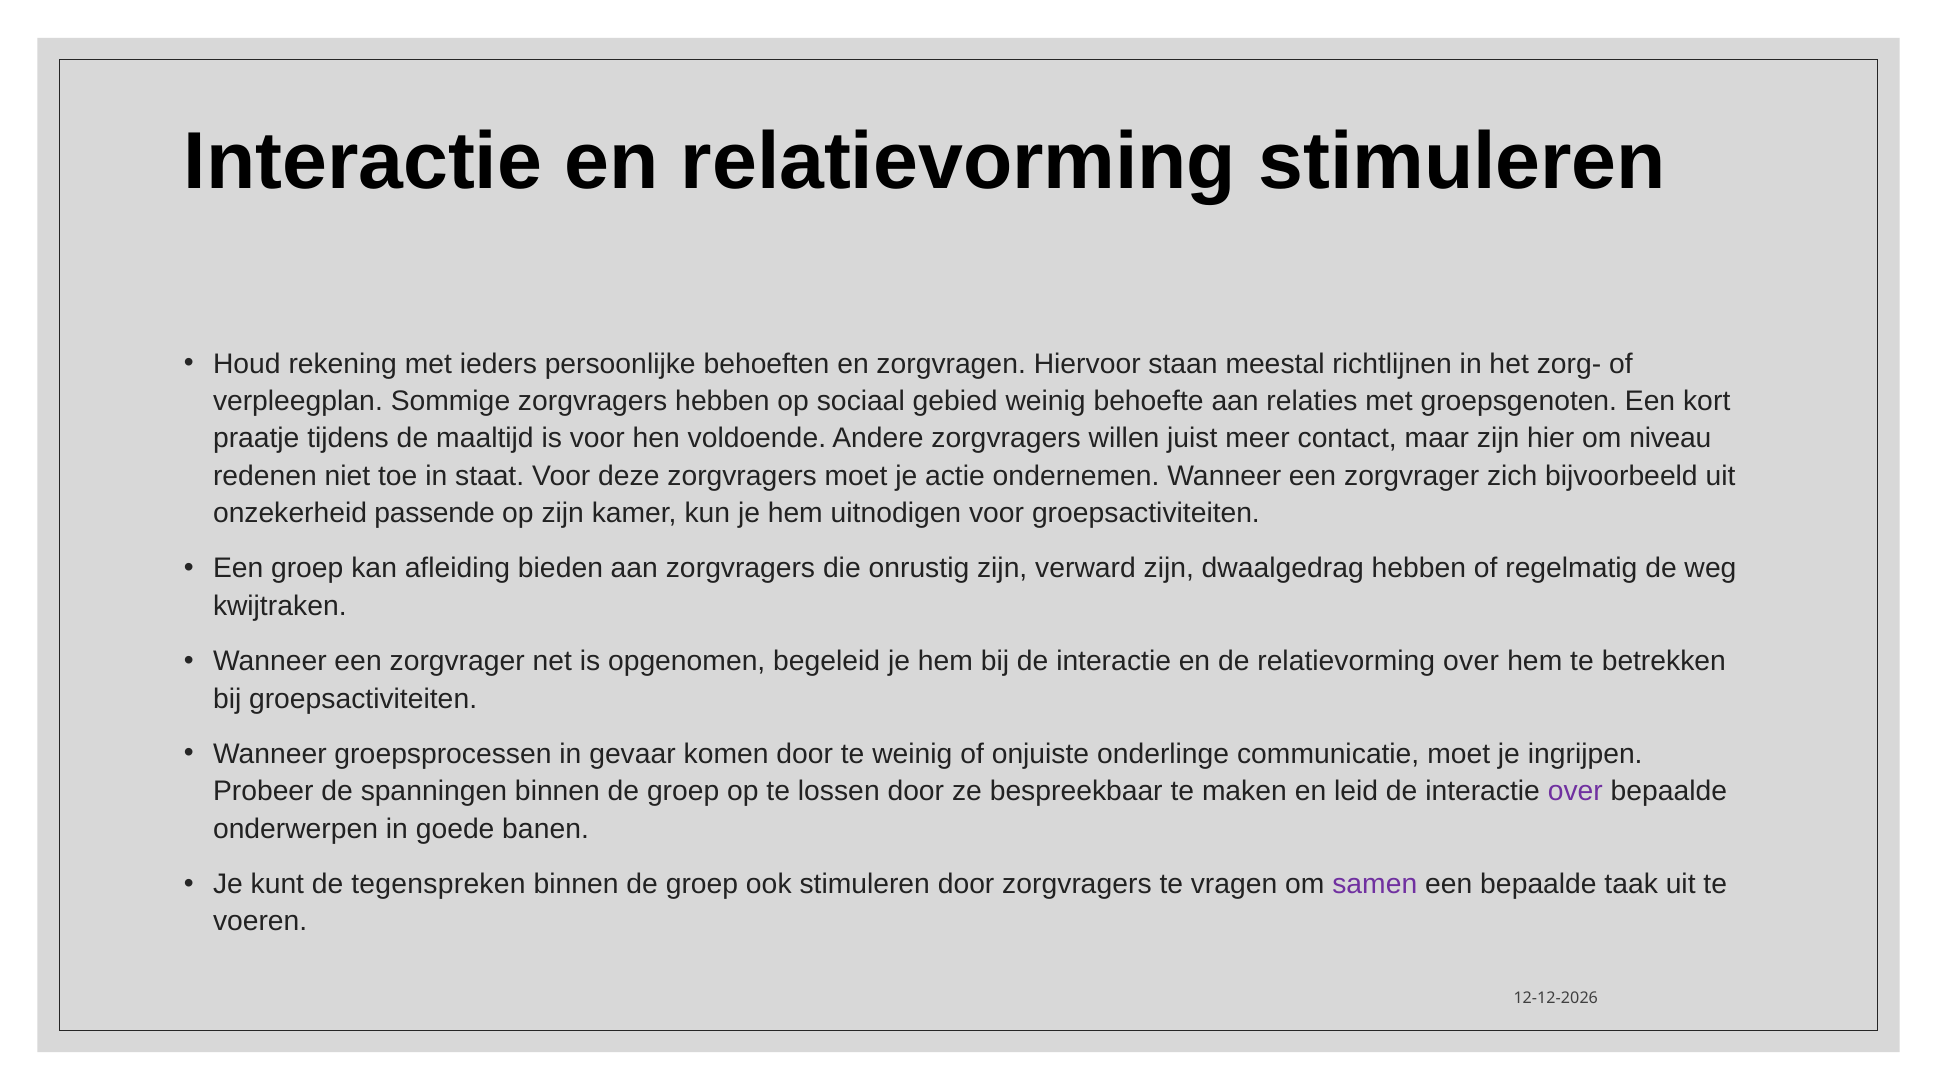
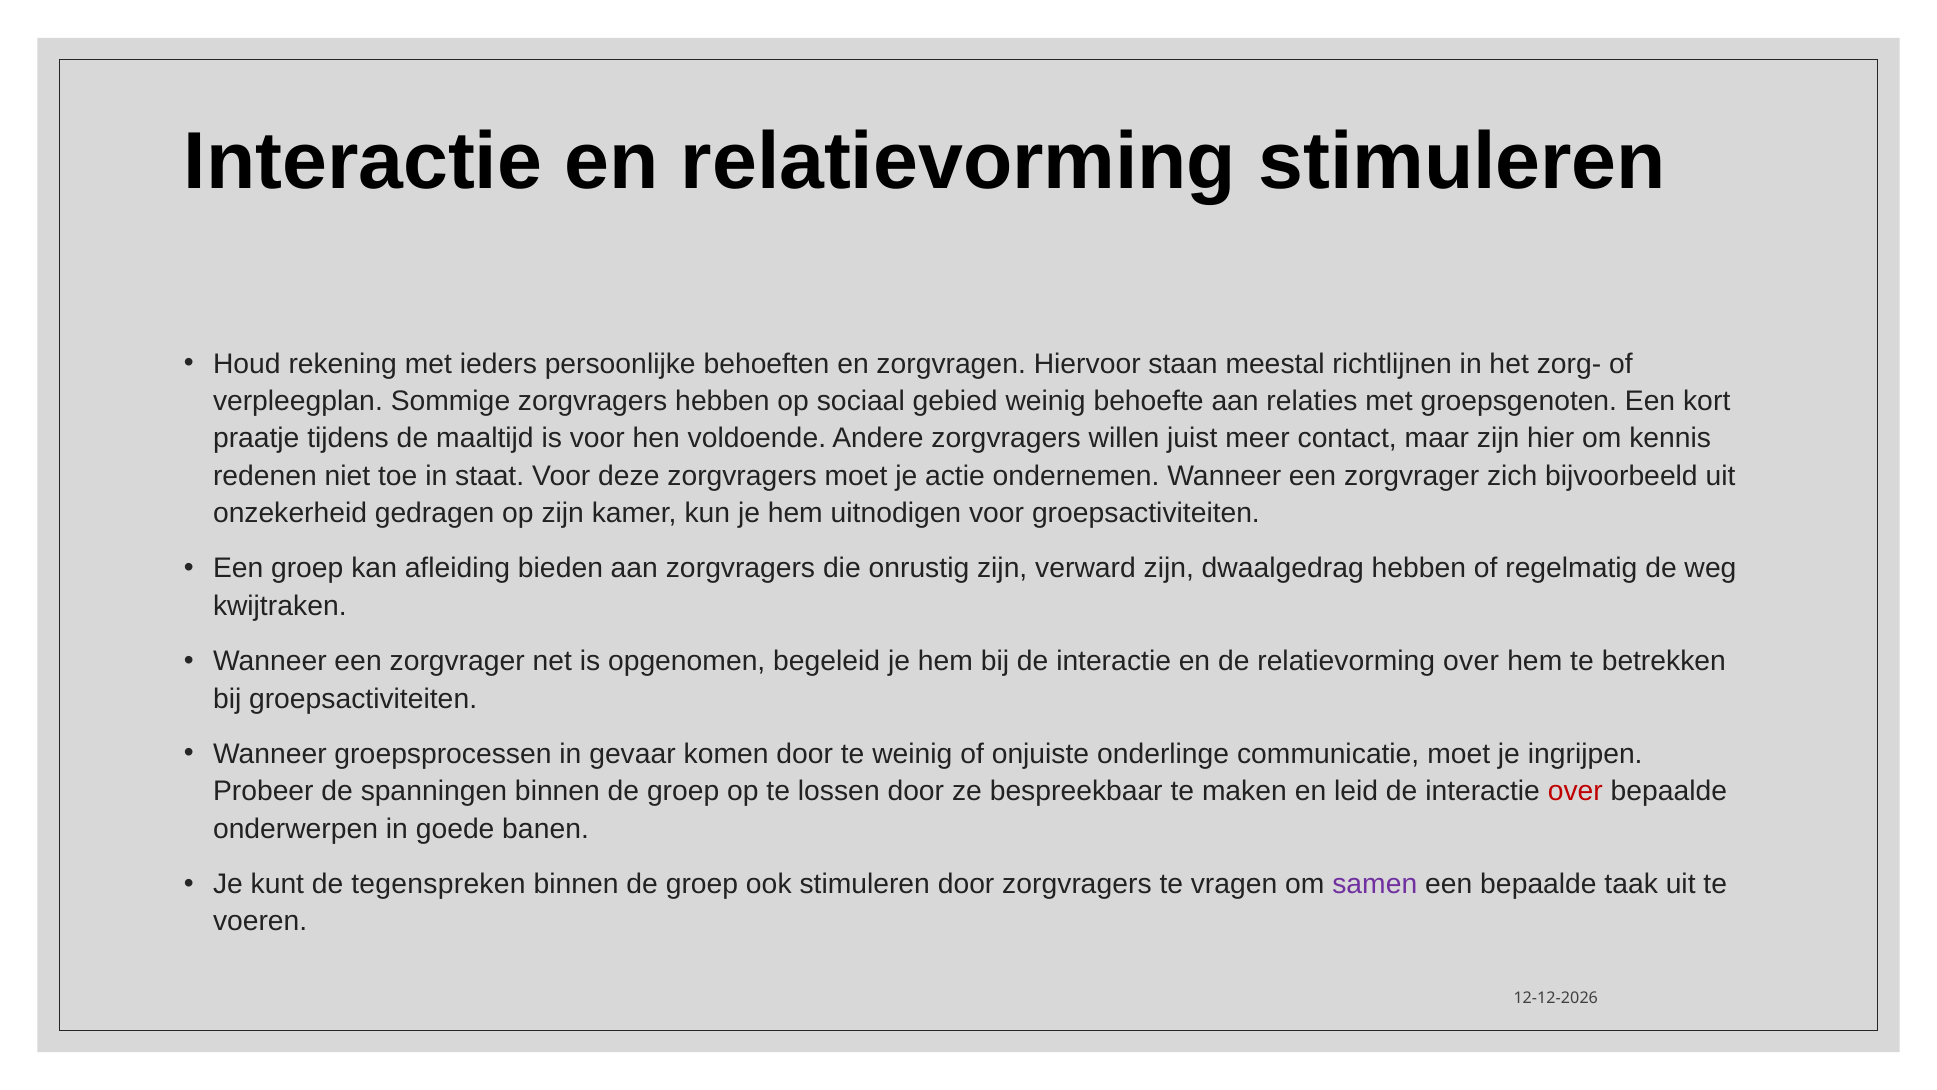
niveau: niveau -> kennis (1670, 438)
passende: passende -> gedragen (435, 513)
over colour: purple -> red (1575, 791)
